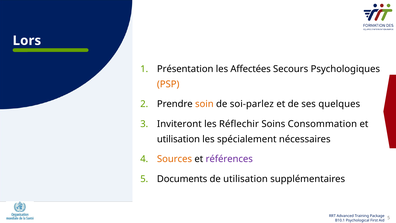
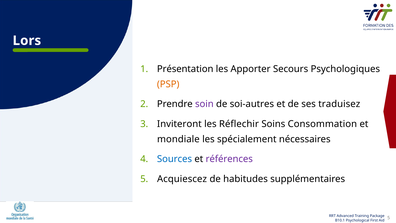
Affectées: Affectées -> Apporter (251, 69)
soin colour: orange -> purple (204, 104)
soi-parlez: soi-parlez -> soi-autres (252, 104)
quelques: quelques -> traduisez (339, 104)
utilisation: utilisation -> mondiale (178, 139)
Sources colour: orange -> blue (175, 159)
Documents: Documents -> Acquiescez (182, 179)
de utilisation: utilisation -> habitudes (246, 179)
